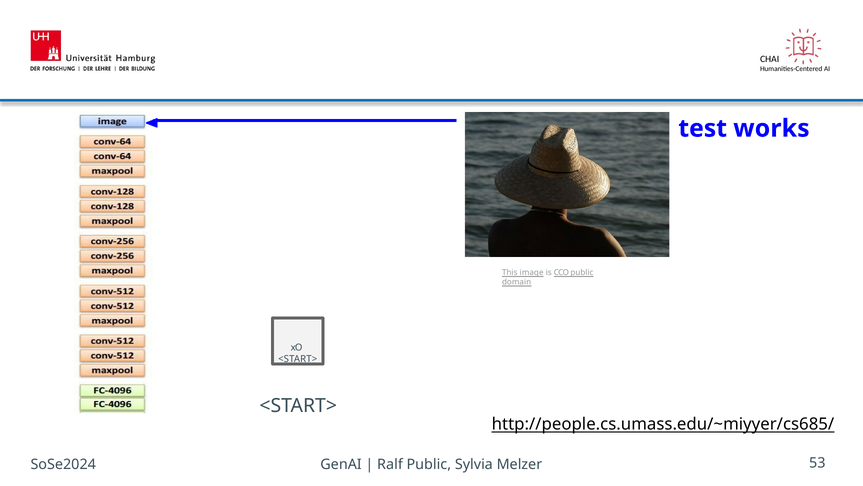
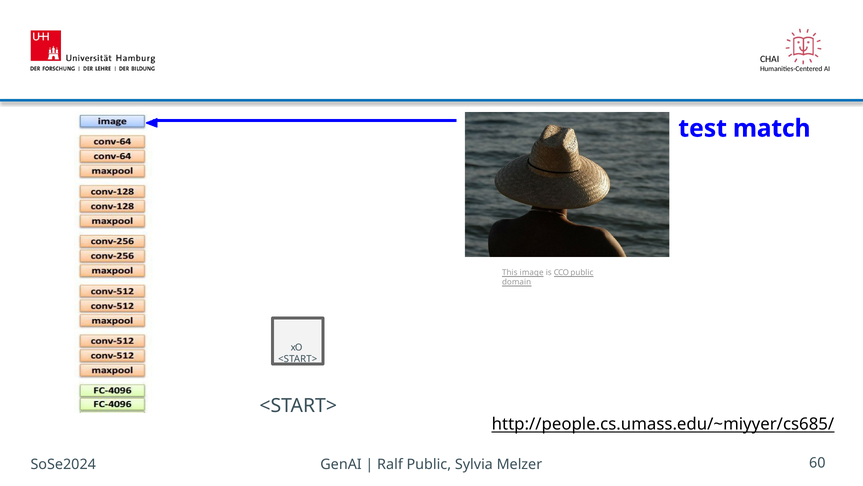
works: works -> match (772, 128)
53: 53 -> 60 (817, 463)
